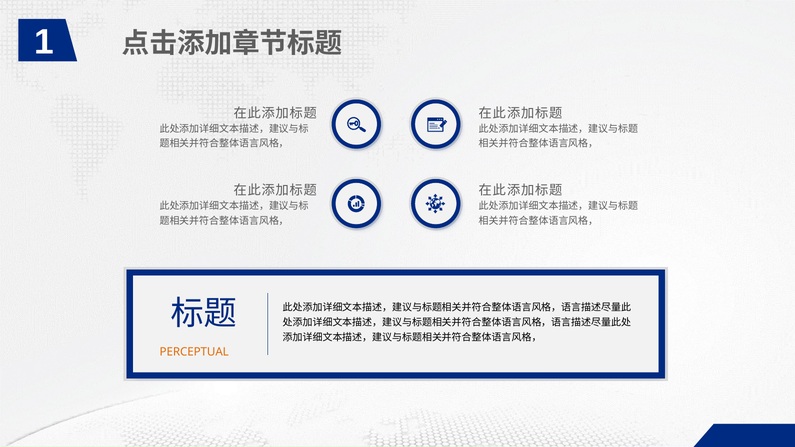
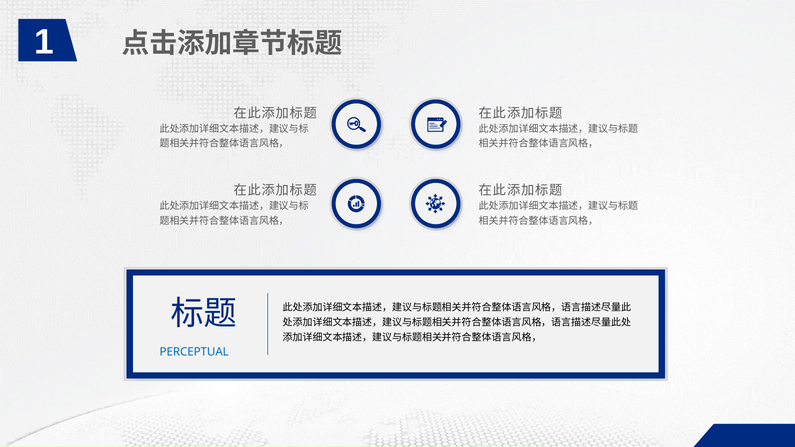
PERCEPTUAL colour: orange -> blue (194, 352)
